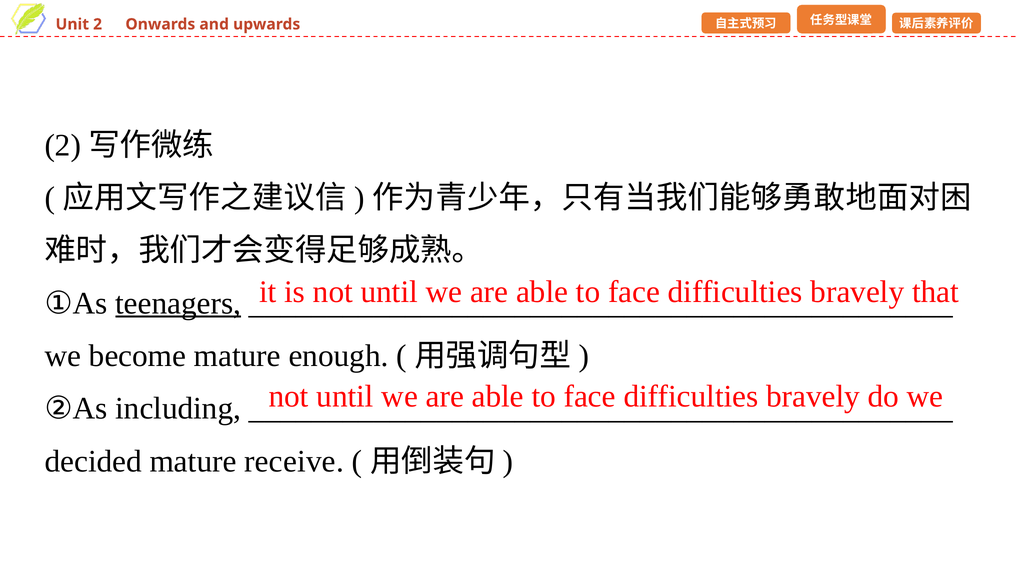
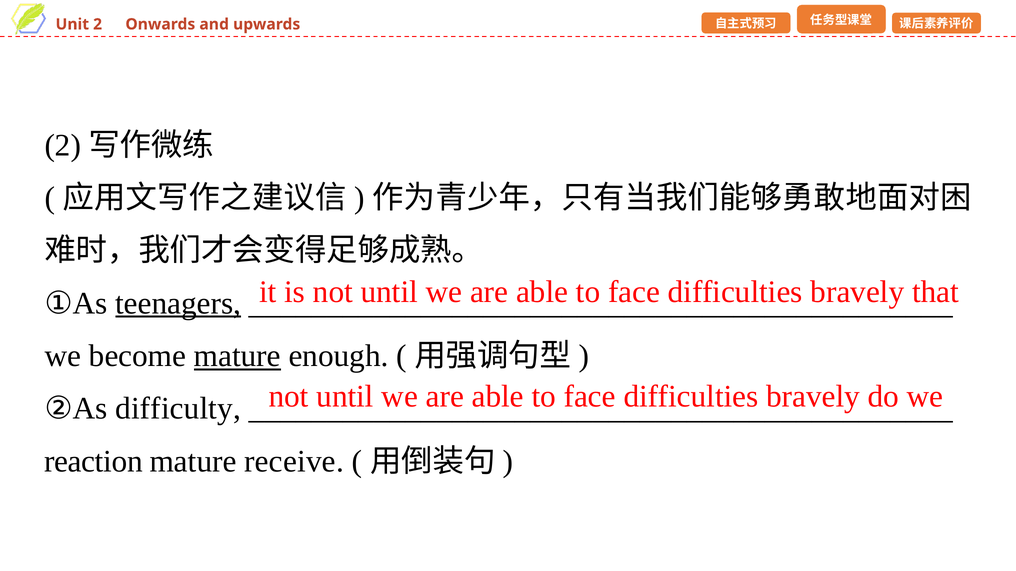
mature underline: none -> present (237, 356)
including: including -> difficulty (178, 409)
decided: decided -> reaction (93, 461)
